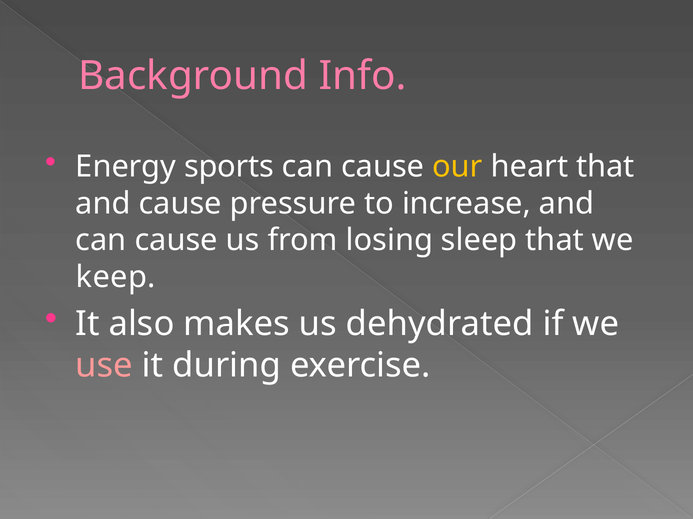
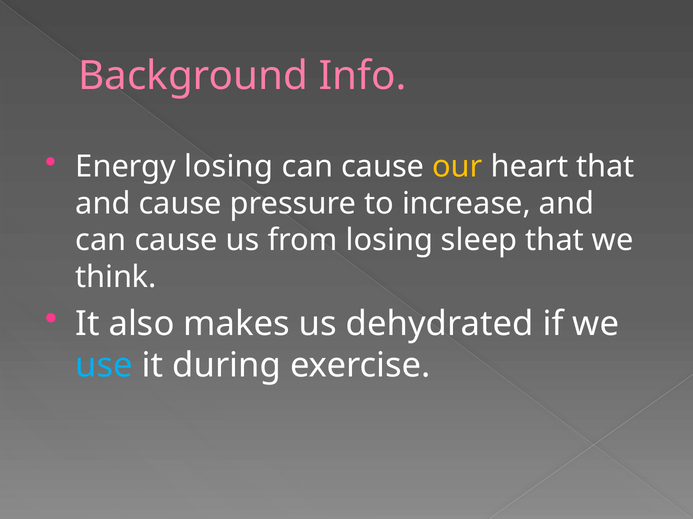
Energy sports: sports -> losing (229, 167)
keep: keep -> think (116, 278)
use colour: pink -> light blue (104, 366)
